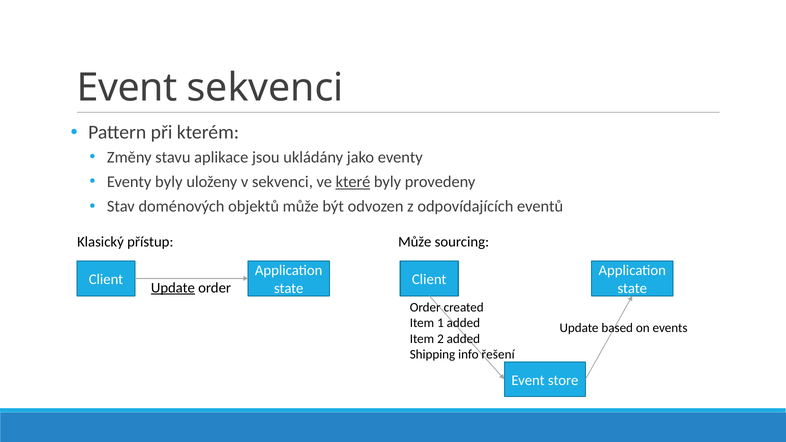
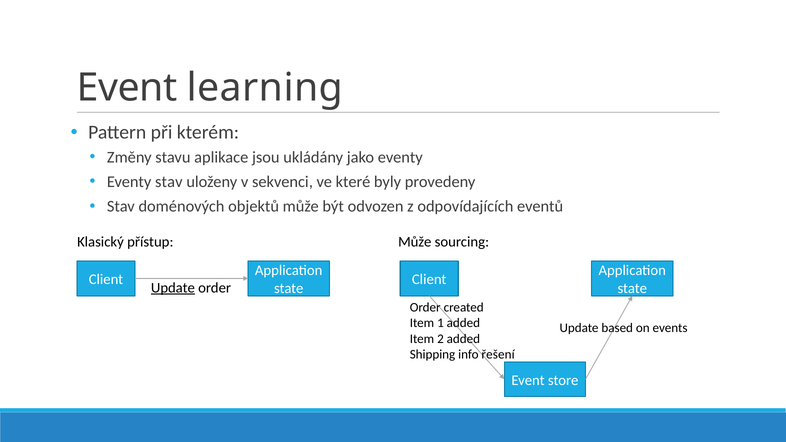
Event sekvenci: sekvenci -> learning (265, 88)
Eventy byly: byly -> stav (169, 182)
které underline: present -> none (353, 182)
